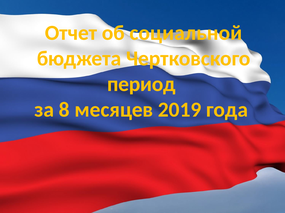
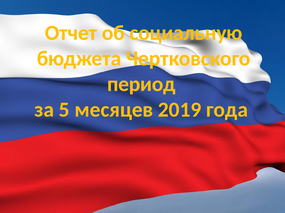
социальной: социальной -> социальную (186, 33)
8: 8 -> 5 (64, 110)
